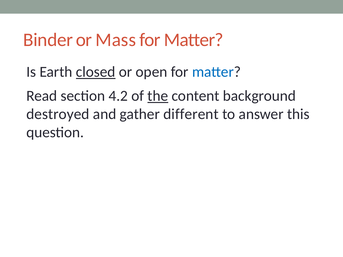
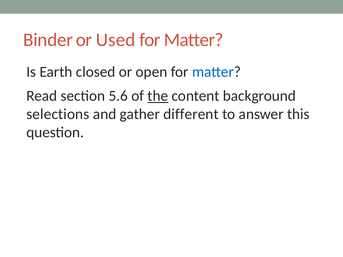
Mass: Mass -> Used (116, 40)
closed underline: present -> none (96, 72)
4.2: 4.2 -> 5.6 (118, 96)
destroyed: destroyed -> selections (58, 114)
